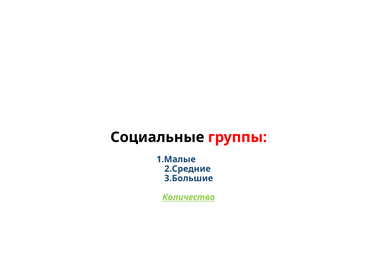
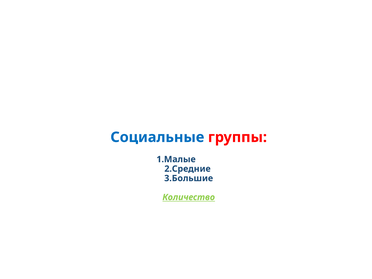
Социальные colour: black -> blue (157, 137)
